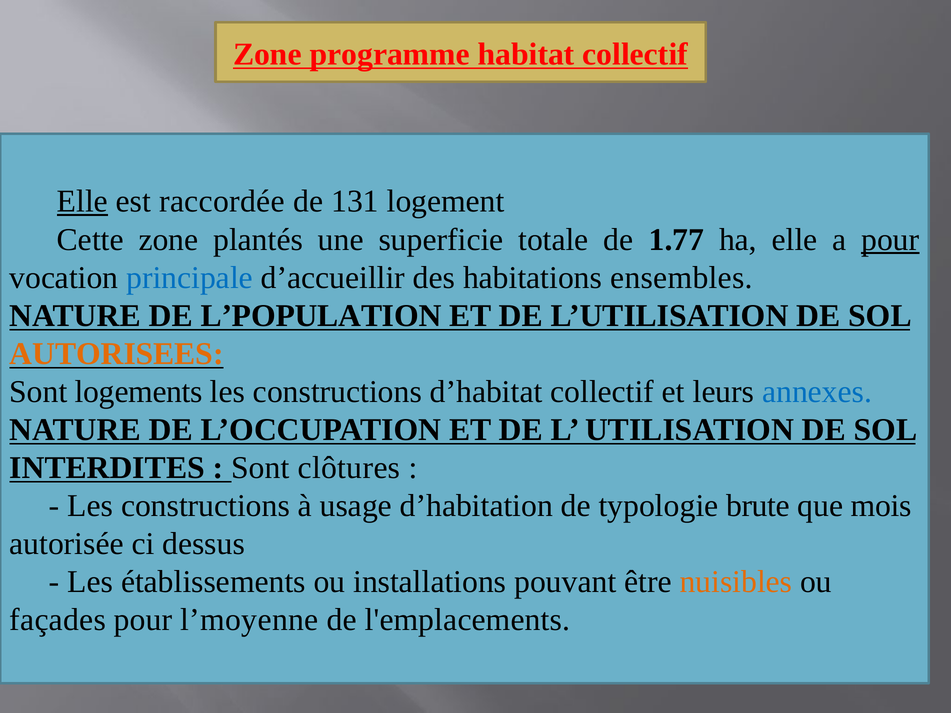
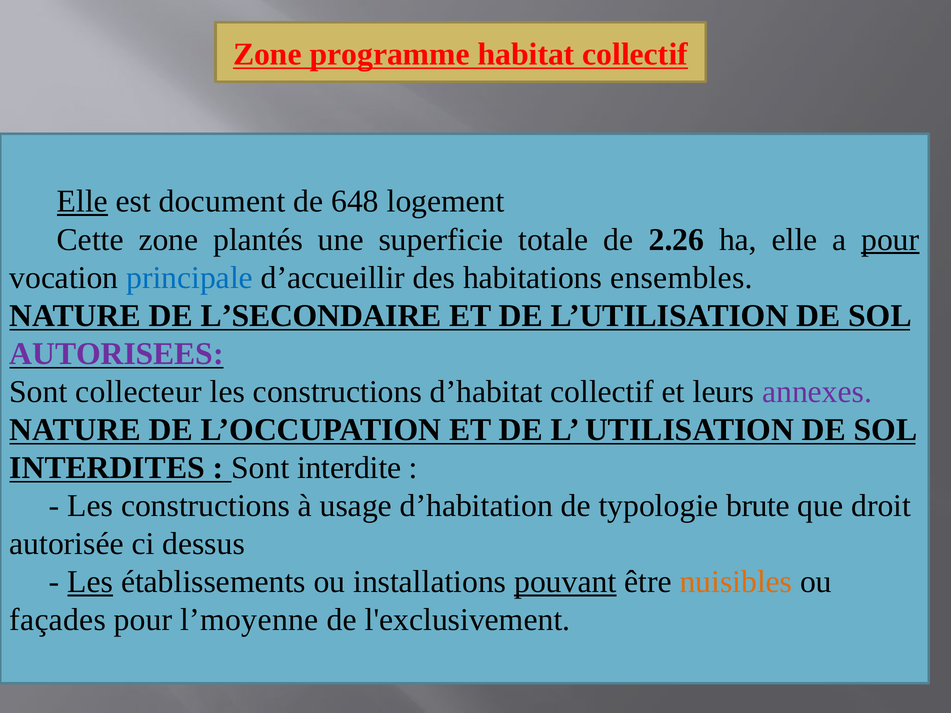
raccordée: raccordée -> document (222, 202)
131: 131 -> 648 (355, 202)
1.77: 1.77 -> 2.26 (676, 240)
L’POPULATION: L’POPULATION -> L’SECONDAIRE (321, 316)
AUTORISEES colour: orange -> purple (116, 354)
logements: logements -> collecteur (139, 392)
annexes colour: blue -> purple (817, 392)
clôtures: clôtures -> interdite (349, 468)
mois: mois -> droit (881, 506)
Les underline: none -> present (90, 582)
pouvant underline: none -> present (565, 582)
l'emplacements: l'emplacements -> l'exclusivement (467, 620)
